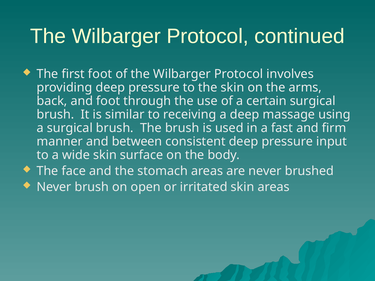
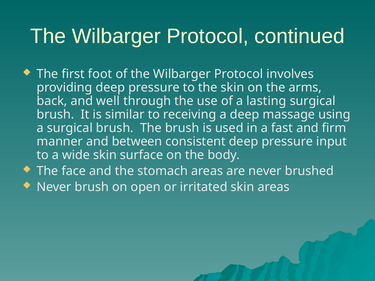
and foot: foot -> well (108, 101)
certain: certain -> lasting (266, 101)
